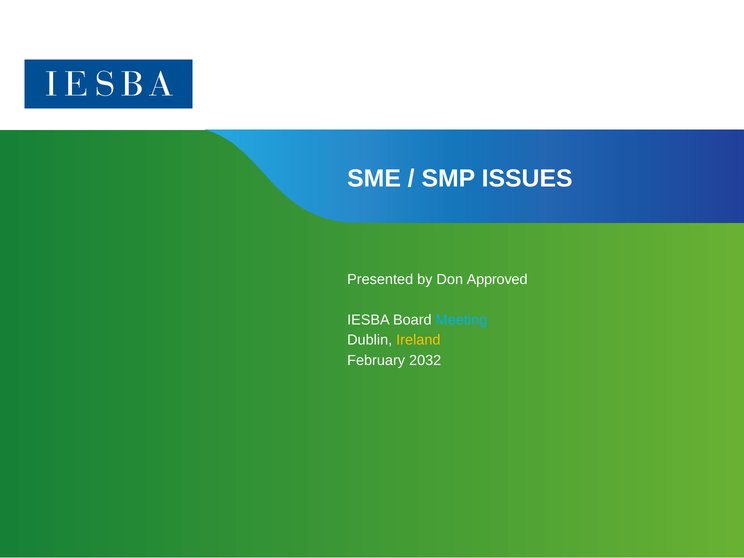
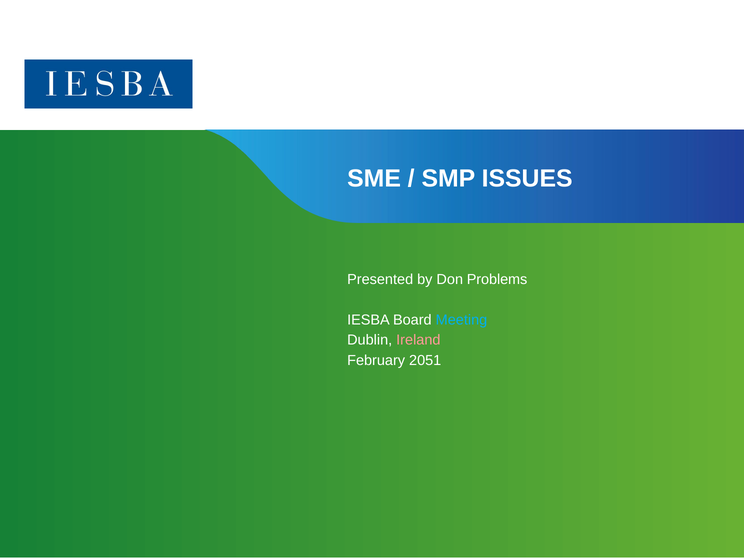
Approved: Approved -> Problems (497, 279)
Ireland colour: yellow -> pink (418, 340)
2032: 2032 -> 2051 (425, 360)
